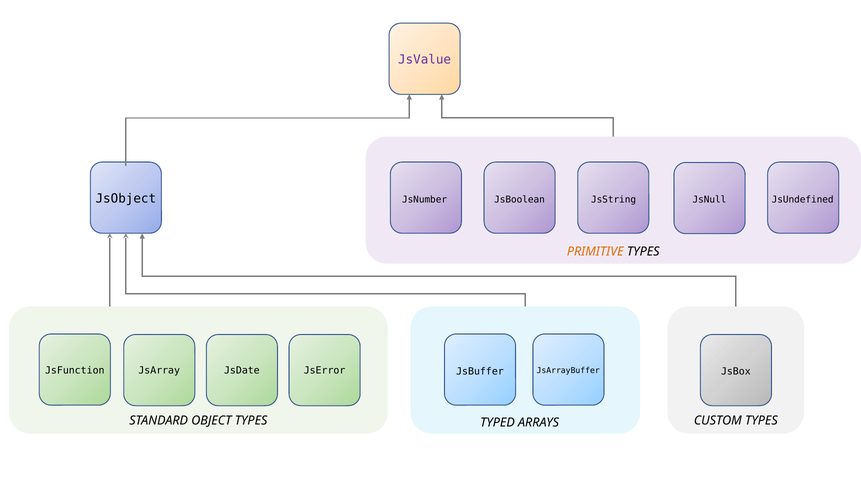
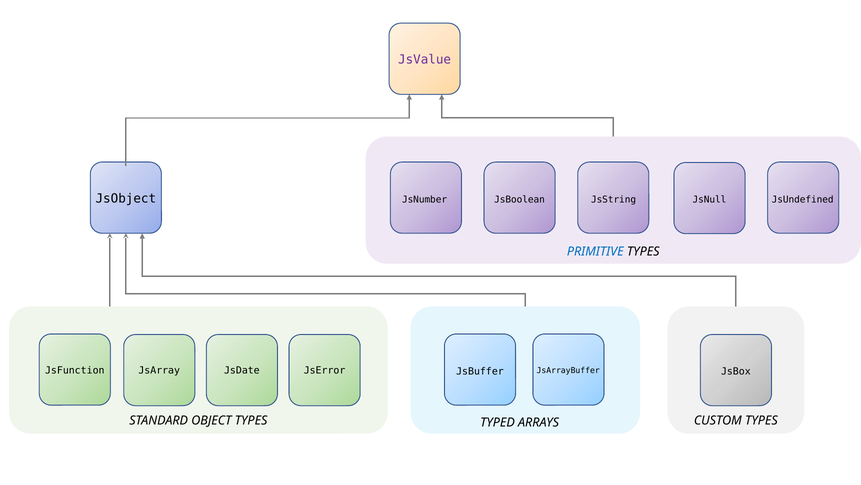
PRIMITIVE colour: orange -> blue (595, 251)
